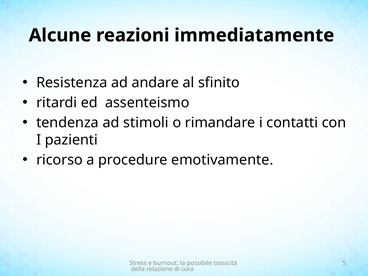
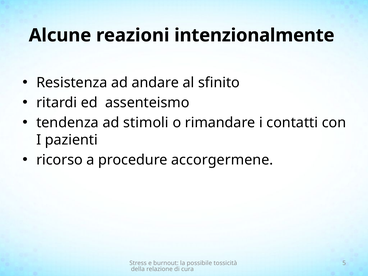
immediatamente: immediatamente -> intenzionalmente (254, 35)
emotivamente: emotivamente -> accorgermene (222, 160)
